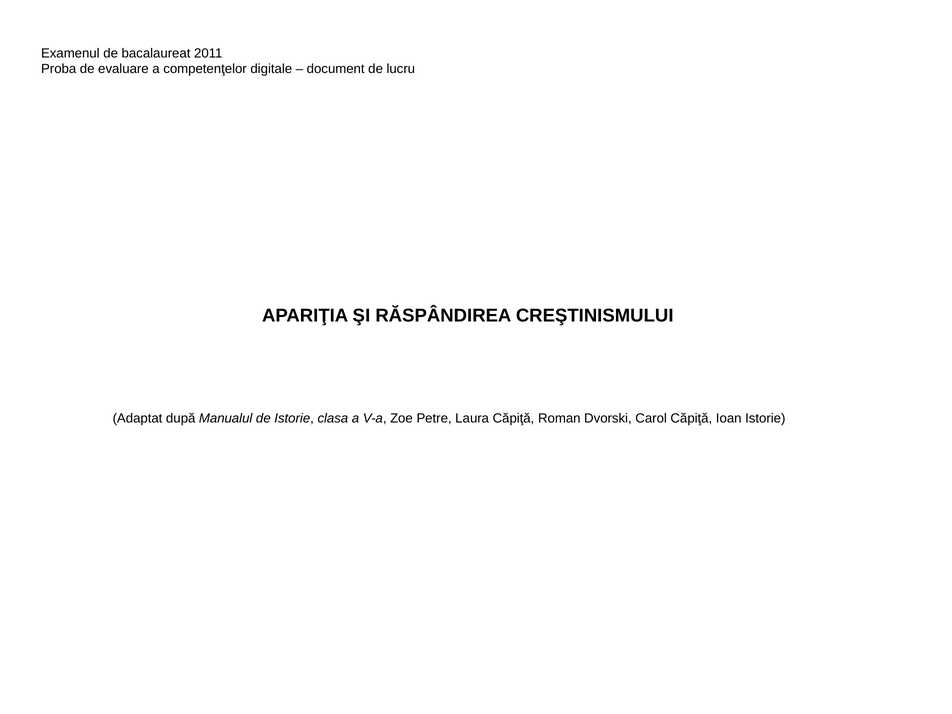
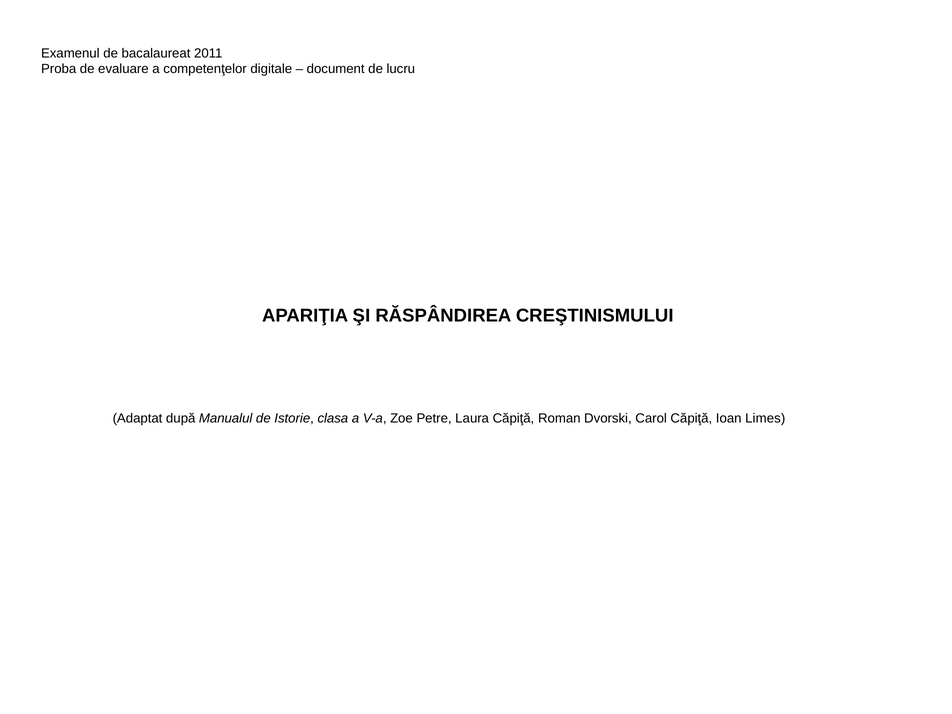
Ioan Istorie: Istorie -> Limes (765, 418)
